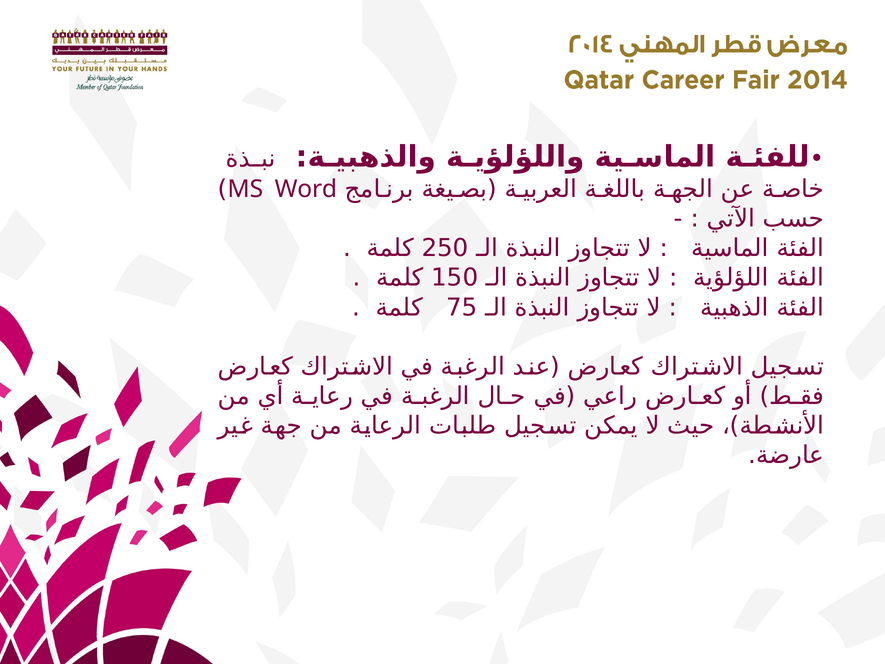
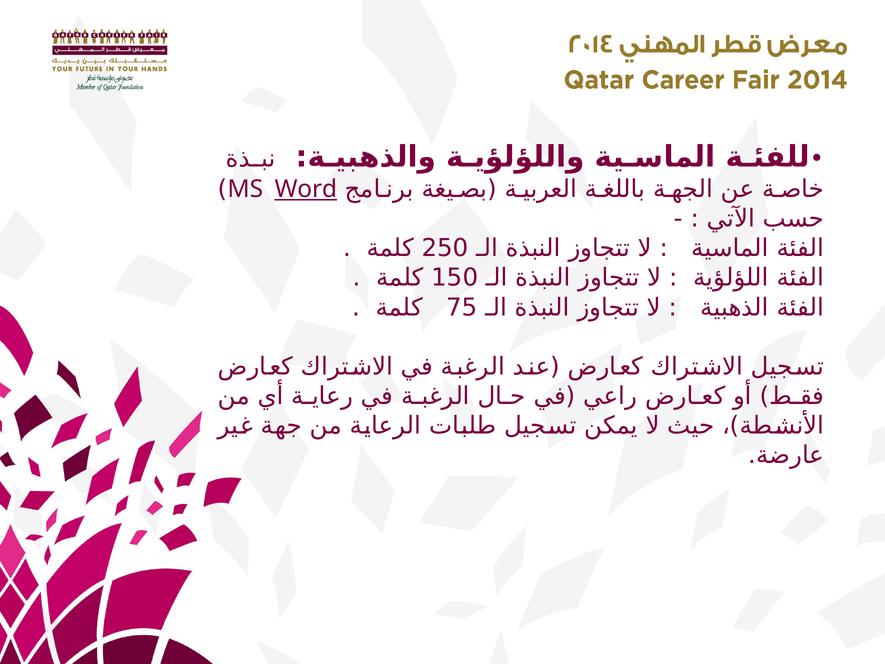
Word underline: none -> present (306, 189)
